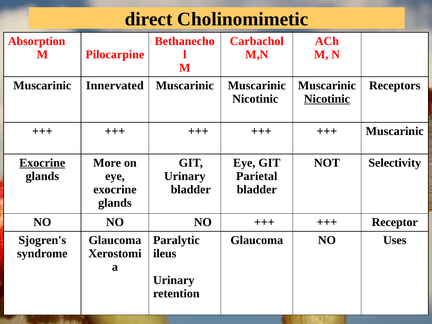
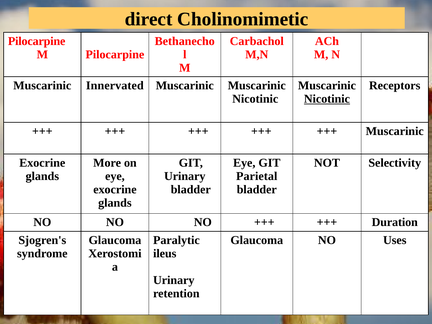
Absorption: Absorption -> Pilocarpine (37, 41)
Exocrine underline: present -> none (42, 163)
Receptor: Receptor -> Duration (395, 222)
